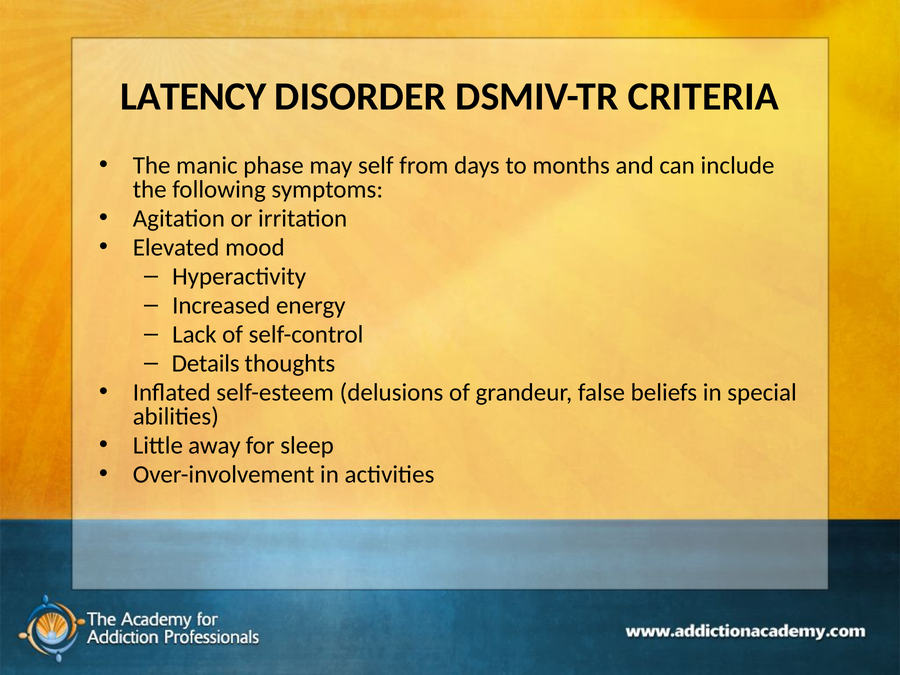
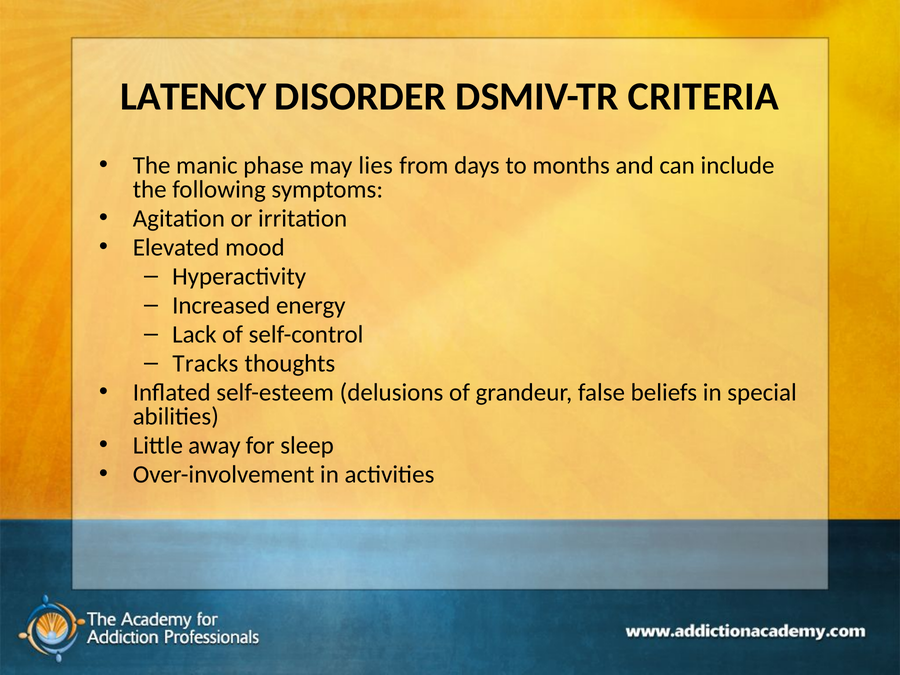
self: self -> lies (376, 165)
Details: Details -> Tracks (205, 364)
